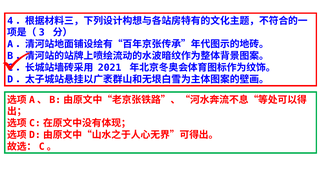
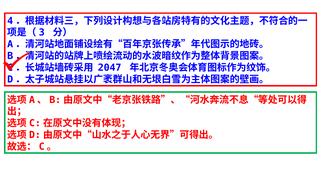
2021: 2021 -> 2047 (110, 68)
